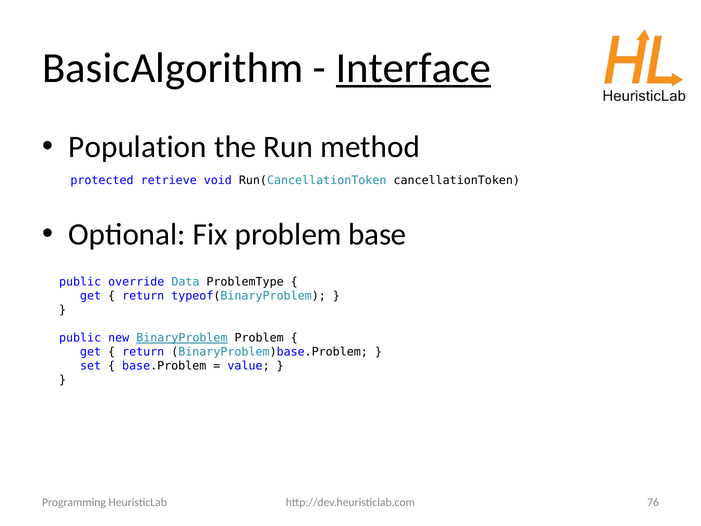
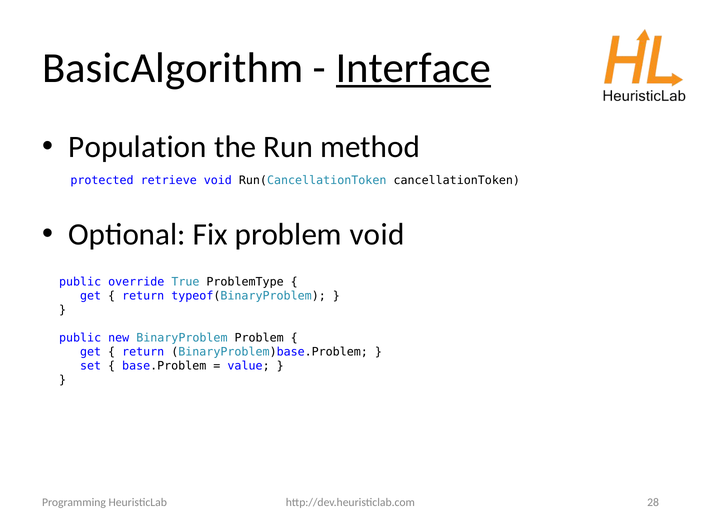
problem base: base -> void (377, 234)
Data: Data -> True (185, 282)
BinaryProblem underline: present -> none (182, 338)
76: 76 -> 28 (653, 502)
